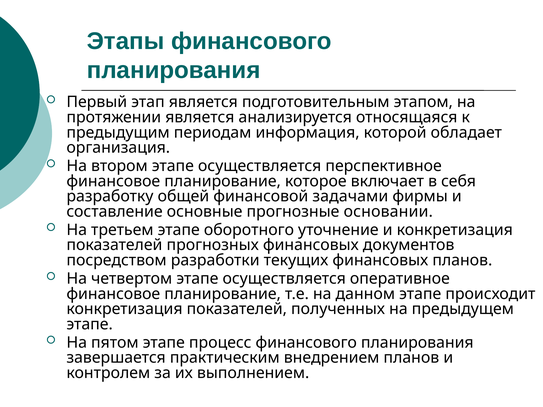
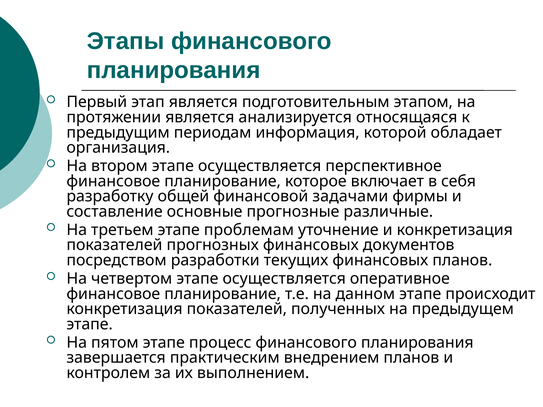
основании: основании -> различные (388, 212)
оборотного: оборотного -> проблемам (249, 230)
